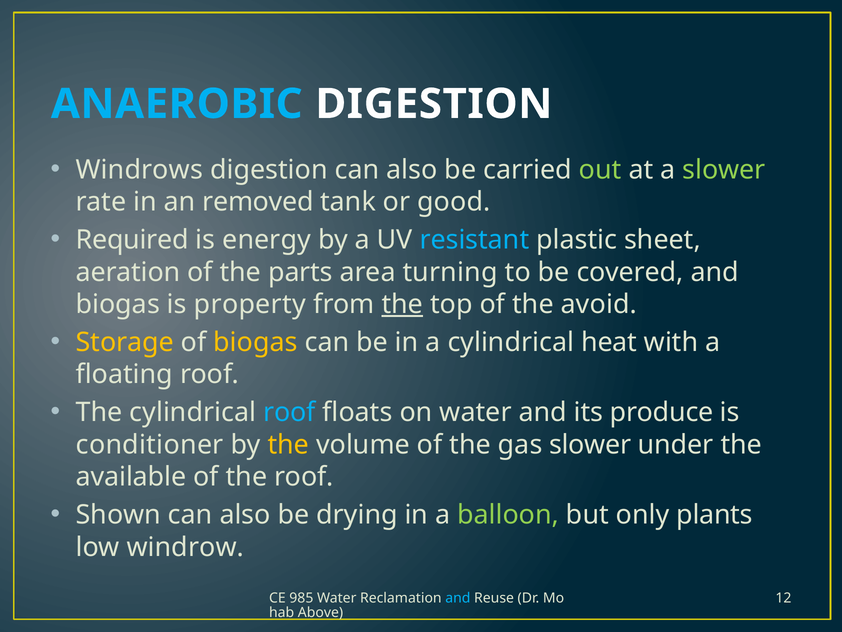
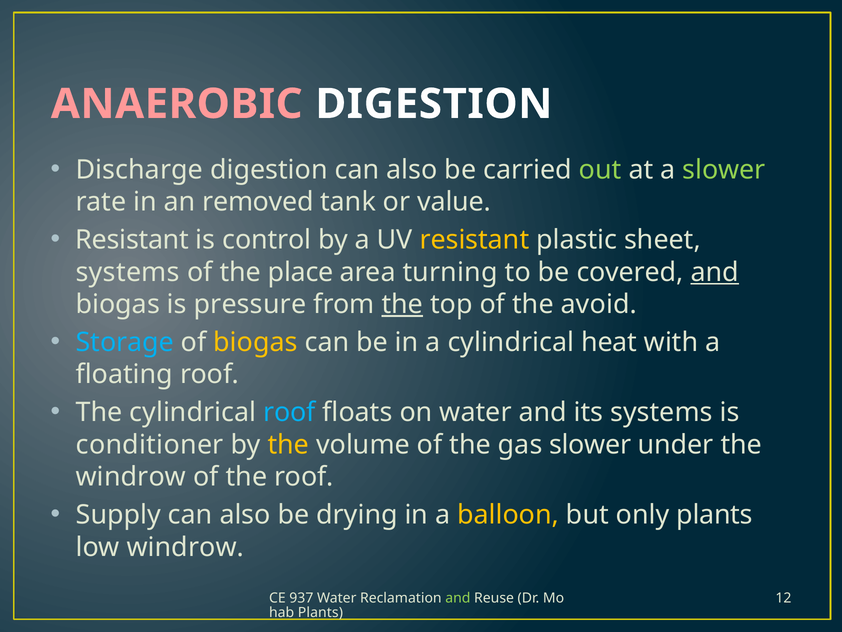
ANAEROBIC colour: light blue -> pink (177, 104)
Windrows: Windrows -> Discharge (139, 170)
good: good -> value (454, 202)
Required: Required -> Resistant (132, 240)
energy: energy -> control (267, 240)
resistant colour: light blue -> yellow (474, 240)
aeration: aeration -> systems (128, 272)
parts: parts -> place (301, 272)
and underline: none -> present (715, 272)
property: property -> pressure (250, 304)
Storage colour: yellow -> light blue (125, 342)
its produce: produce -> systems (661, 412)
available: available -> windrow (131, 477)
Shown: Shown -> Supply (118, 515)
balloon colour: light green -> yellow (508, 515)
985: 985 -> 937 (301, 598)
and colour: light blue -> light green (458, 598)
Above: Above -> Plants (320, 612)
